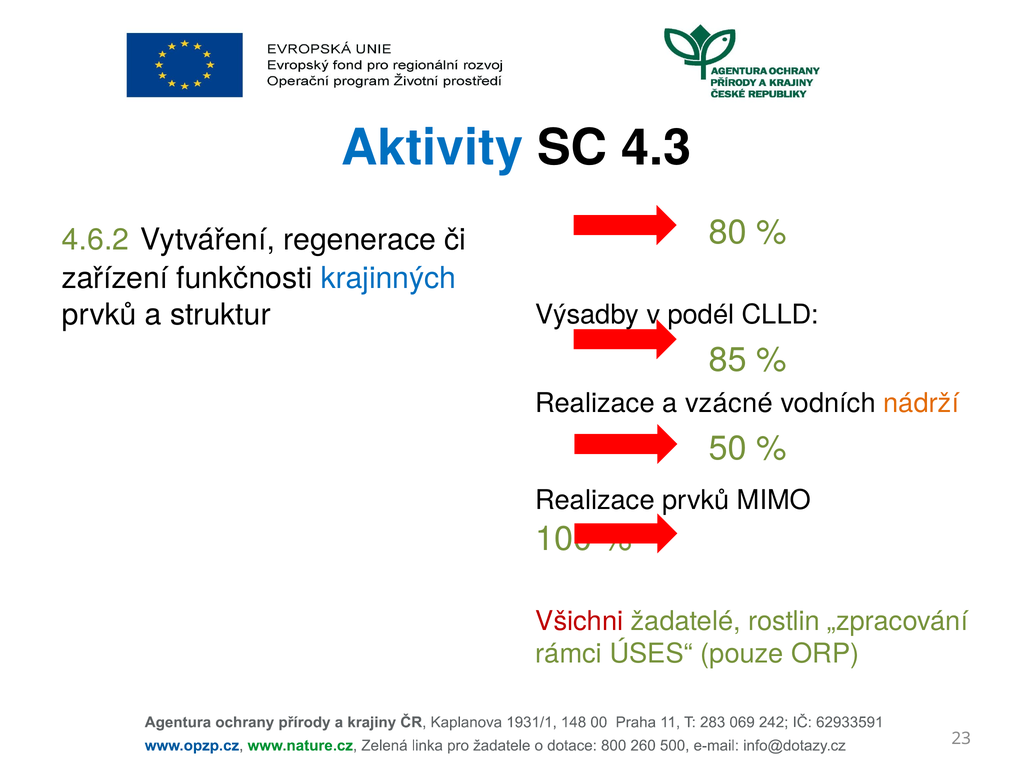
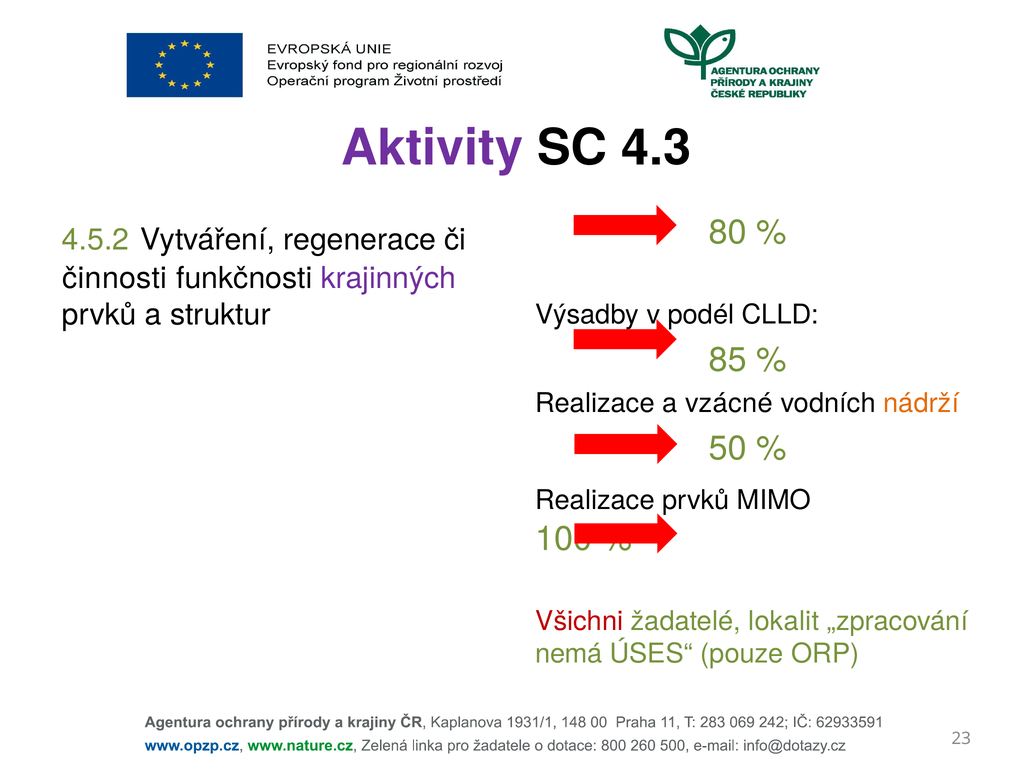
Aktivity colour: blue -> purple (432, 148)
4.6.2: 4.6.2 -> 4.5.2 (96, 240)
zařízení: zařízení -> činnosti (115, 278)
krajinných colour: blue -> purple (388, 278)
rostlin: rostlin -> lokalit (784, 621)
rámci: rámci -> nemá (569, 654)
